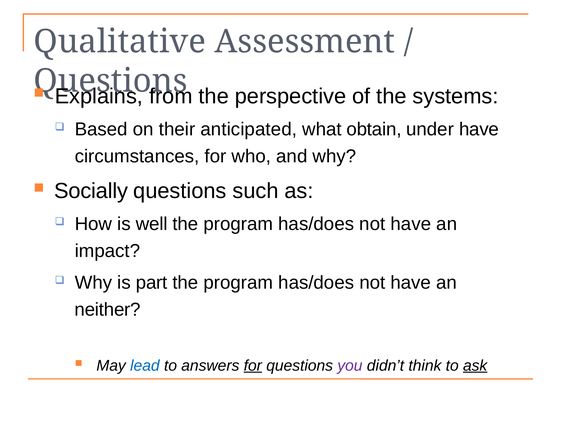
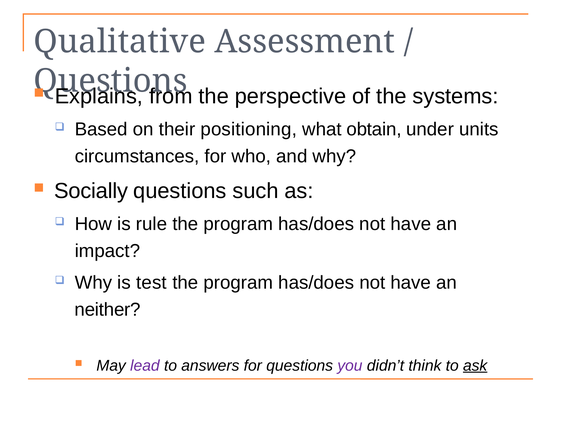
anticipated: anticipated -> positioning (249, 129)
under have: have -> units (479, 129)
well: well -> rule (152, 224)
part: part -> test (151, 283)
lead colour: blue -> purple (145, 365)
for underline: present -> none (253, 365)
